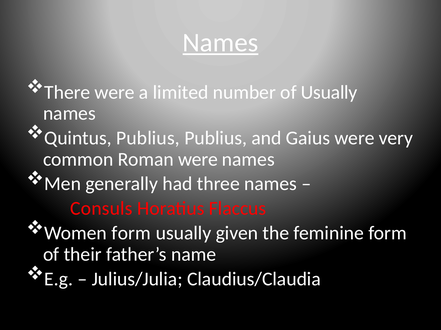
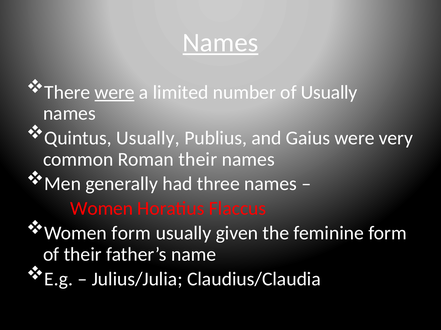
were underline: none -> present (115, 93)
Quintus Publius: Publius -> Usually (148, 138)
Roman were: were -> their (198, 160)
Consuls: Consuls -> Women (102, 209)
